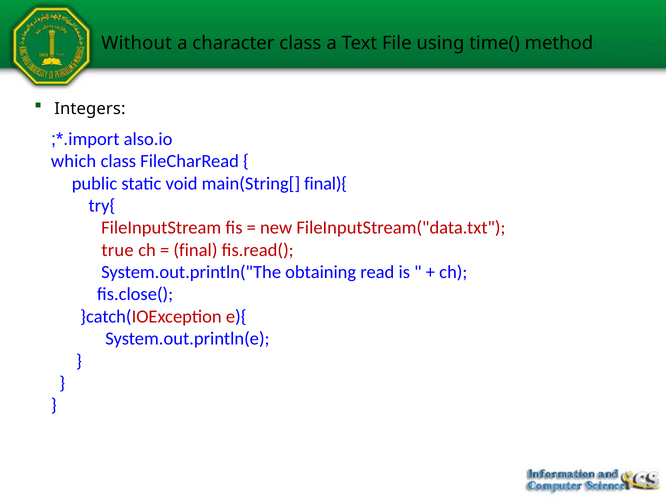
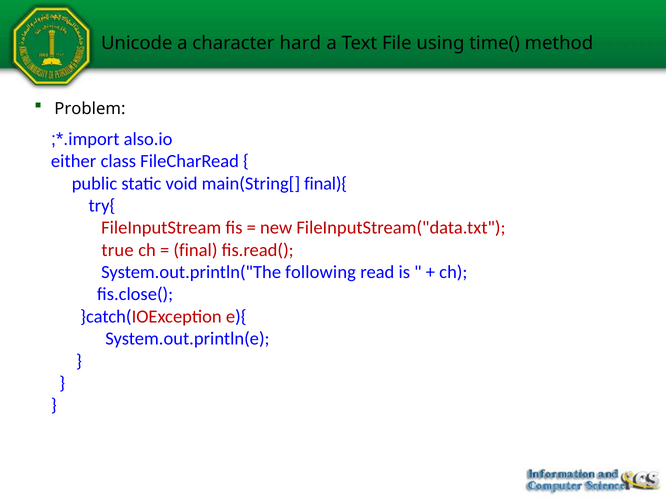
Without: Without -> Unicode (137, 43)
character class: class -> hard (300, 43)
Integers: Integers -> Problem (90, 109)
which: which -> either (74, 161)
obtaining: obtaining -> following (321, 272)
